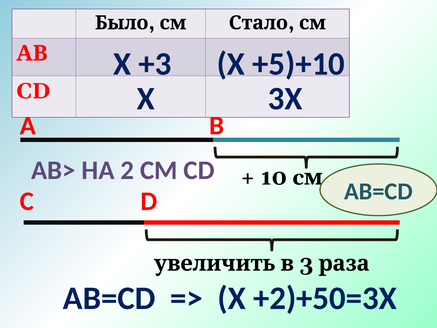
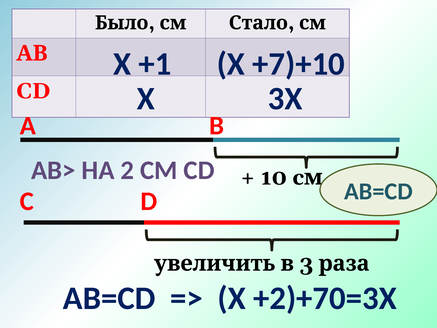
+3: +3 -> +1 (155, 64)
+5)+10: +5)+10 -> +7)+10 (299, 64)
+2)+50=3X: +2)+50=3X -> +2)+70=3X (325, 298)
